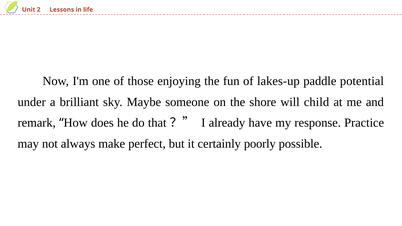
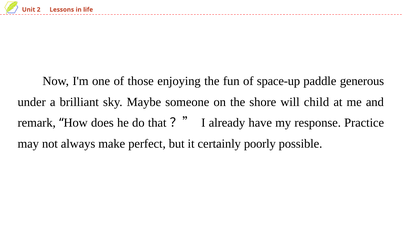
lakes-up: lakes-up -> space-up (278, 81)
potential: potential -> generous (362, 81)
